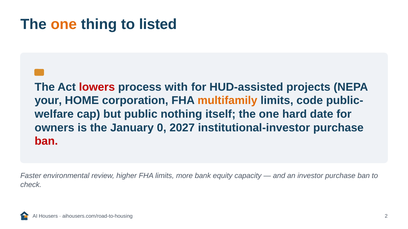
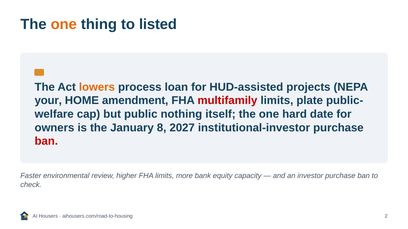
lowers colour: red -> orange (97, 87)
with: with -> loan (176, 87)
corporation: corporation -> amendment (135, 101)
multifamily colour: orange -> red (227, 101)
code: code -> plate (310, 101)
0: 0 -> 8 (162, 128)
